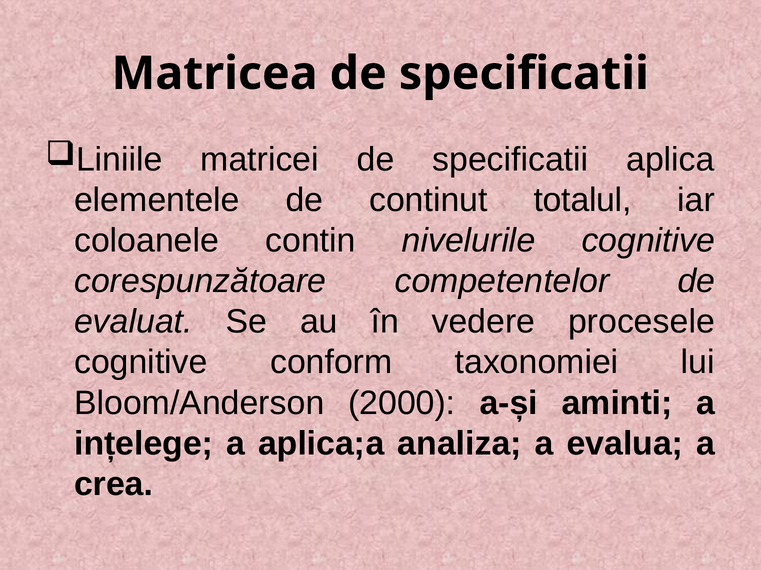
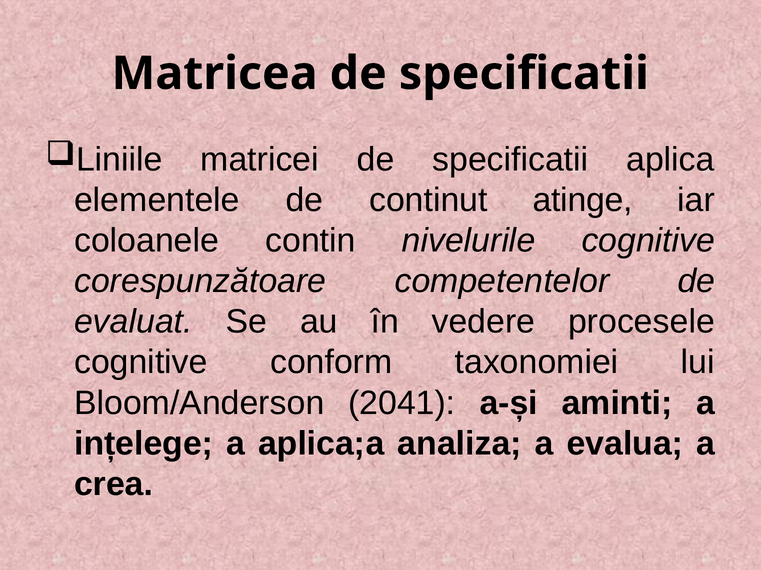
totalul: totalul -> atinge (583, 200)
2000: 2000 -> 2041 (402, 403)
